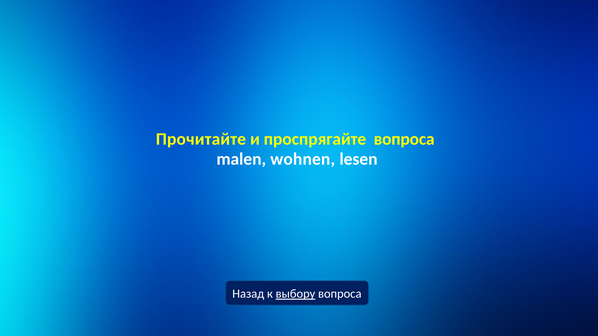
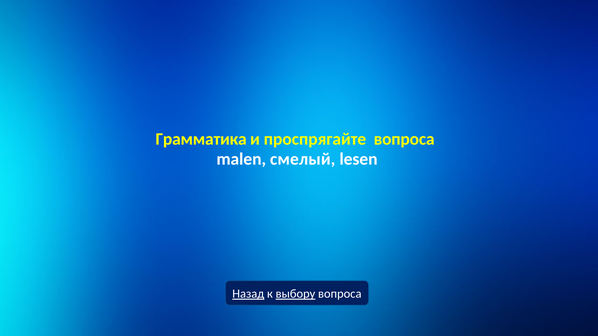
Прочитайте: Прочитайте -> Грамматика (201, 139)
wohnen: wohnen -> смелый (303, 159)
Назад underline: none -> present (248, 294)
